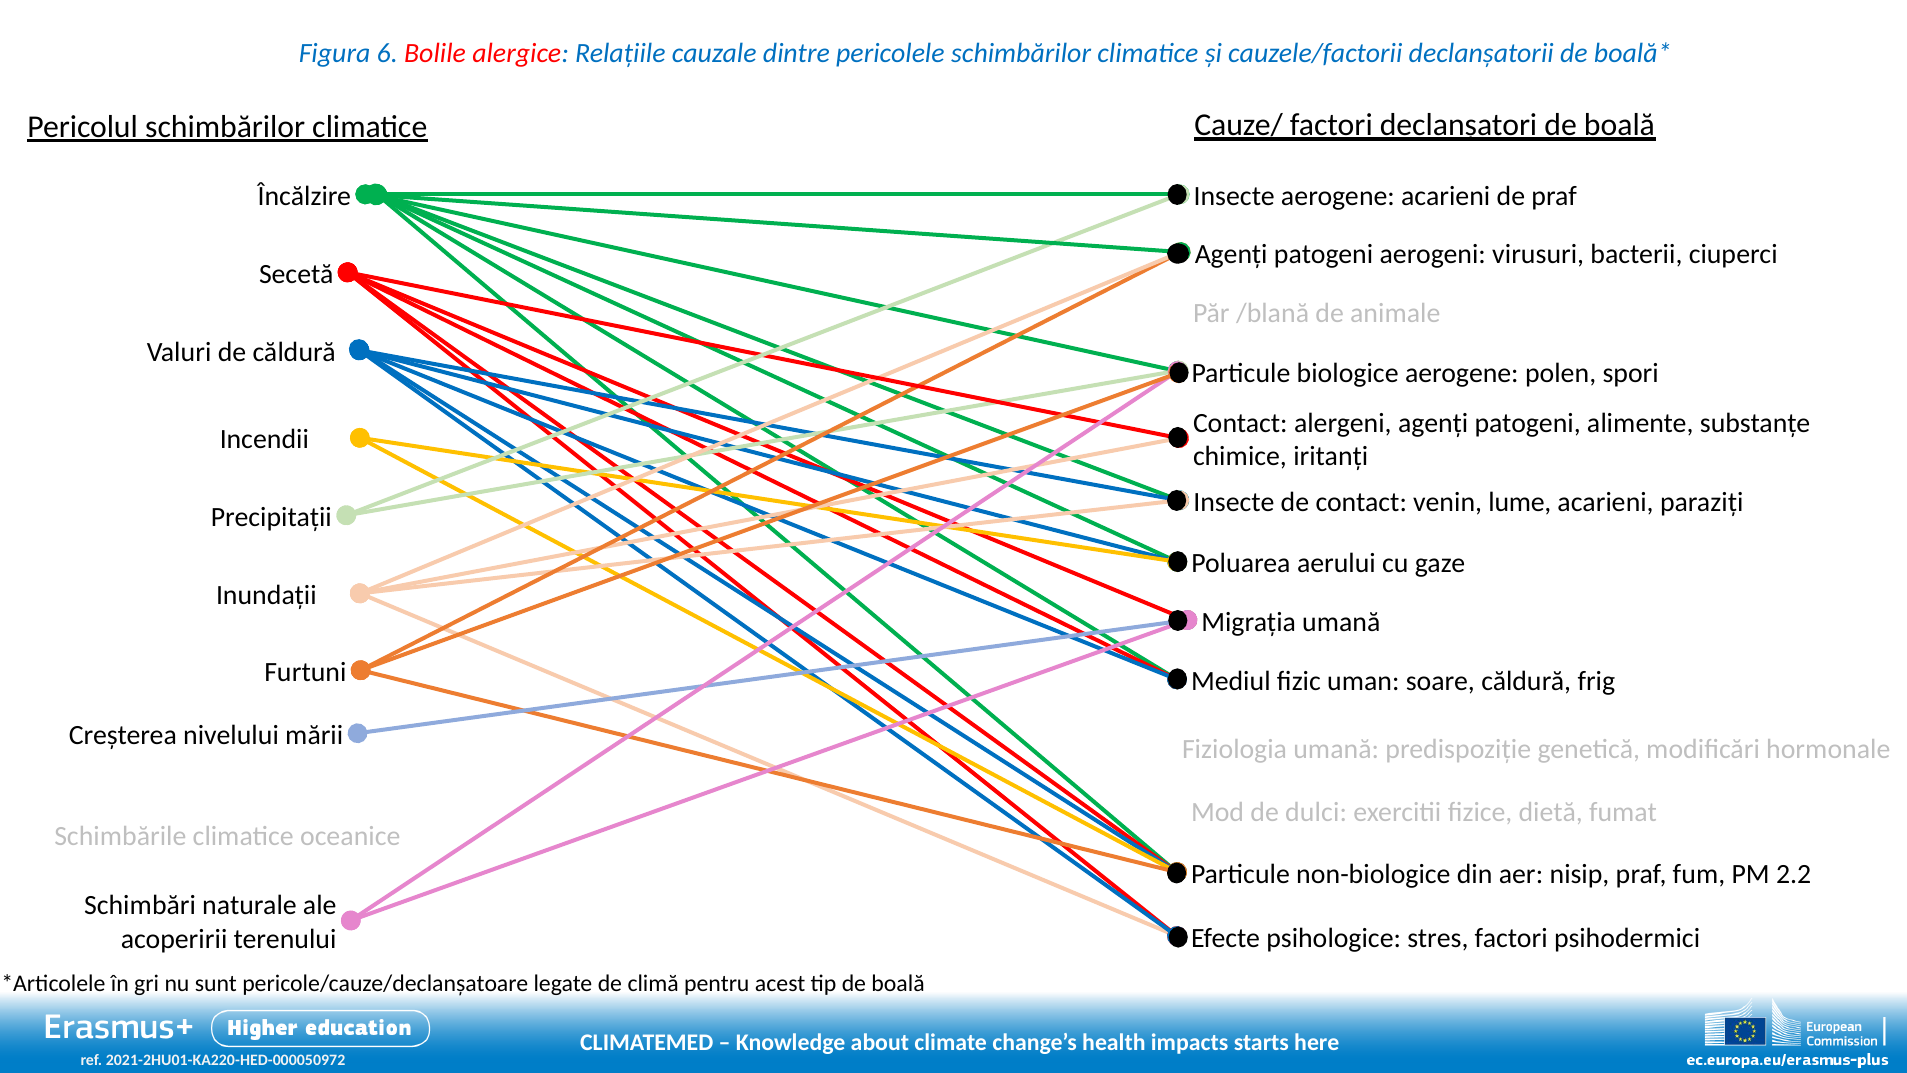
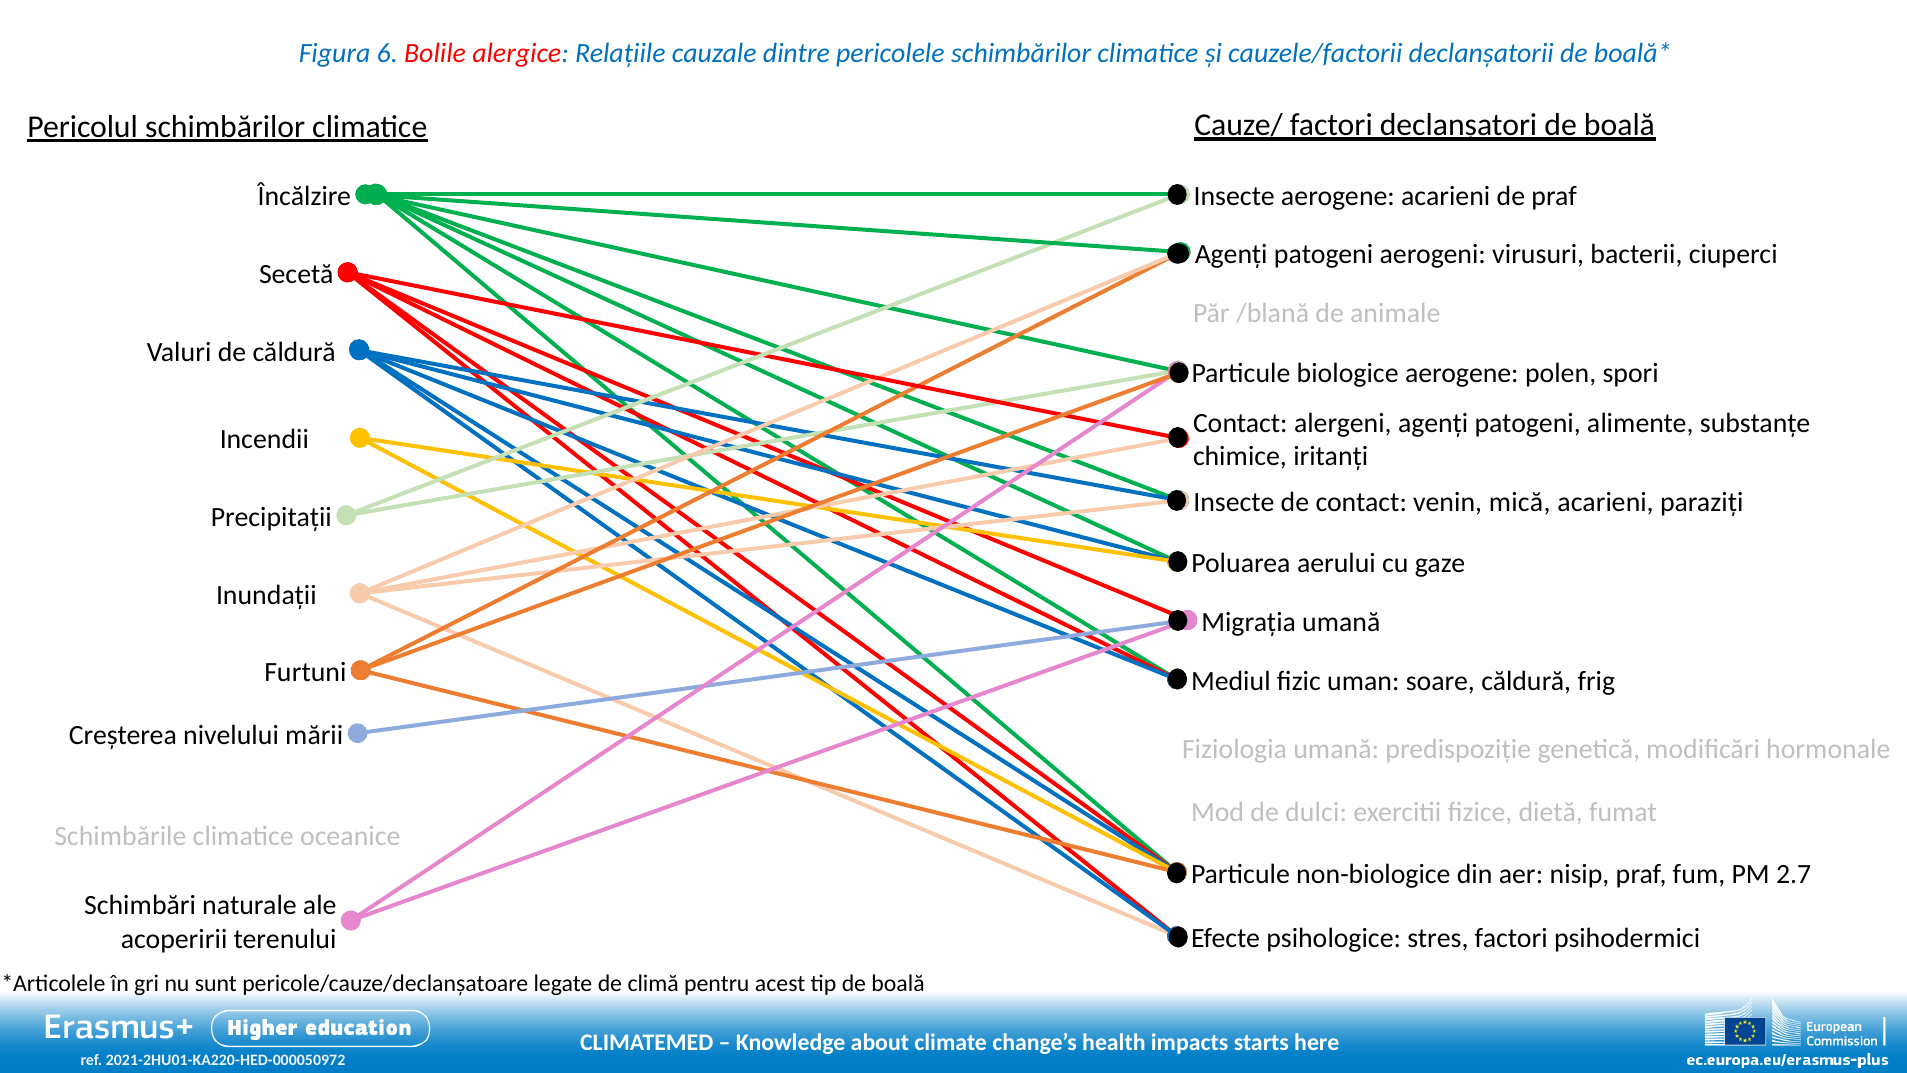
lume: lume -> mică (1520, 502)
2.2: 2.2 -> 2.7 (1794, 874)
